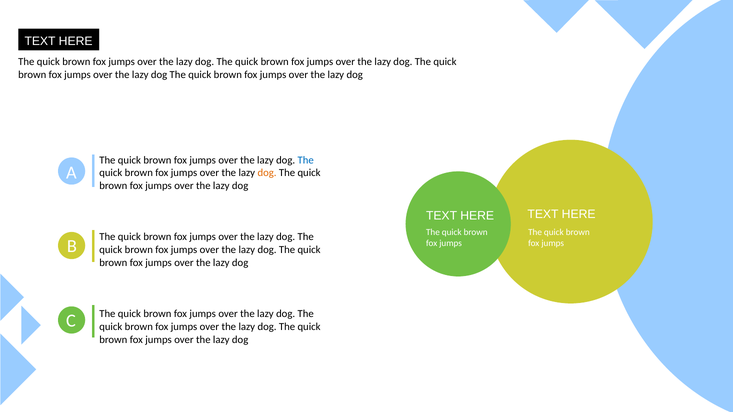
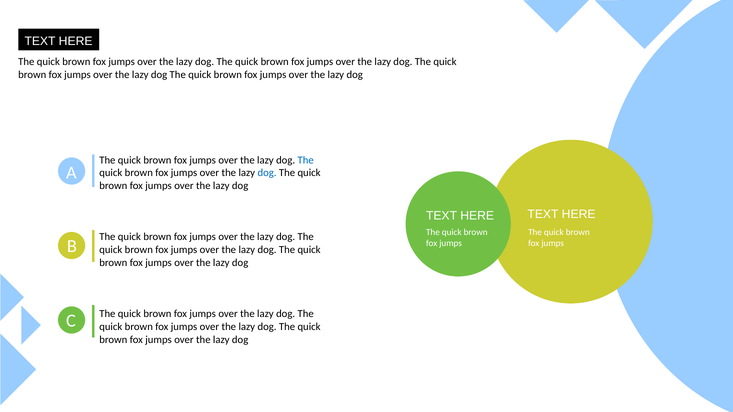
dog colour: orange -> blue (267, 173)
